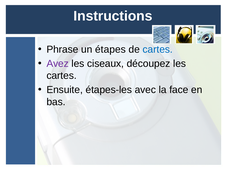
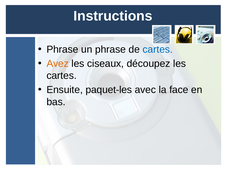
un étapes: étapes -> phrase (110, 49)
Avez colour: purple -> orange (58, 63)
étapes-les: étapes-les -> paquet-les (109, 89)
